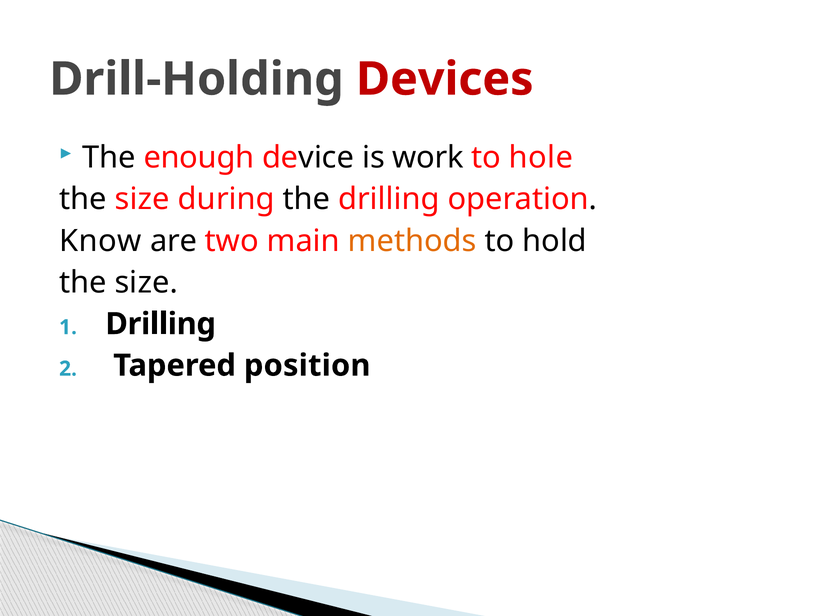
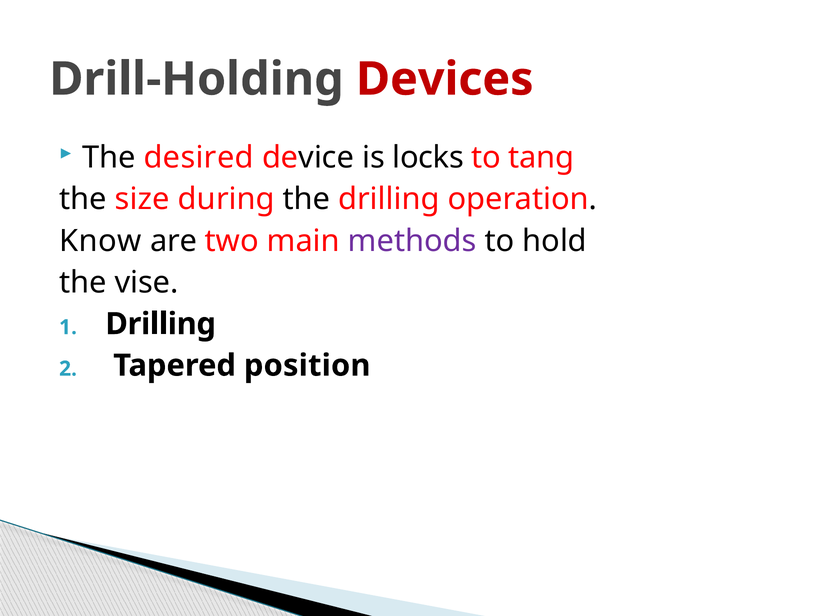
enough: enough -> desired (199, 158)
work: work -> locks (428, 158)
hole: hole -> tang (541, 158)
methods colour: orange -> purple (412, 241)
size: size -> vise (146, 283)
